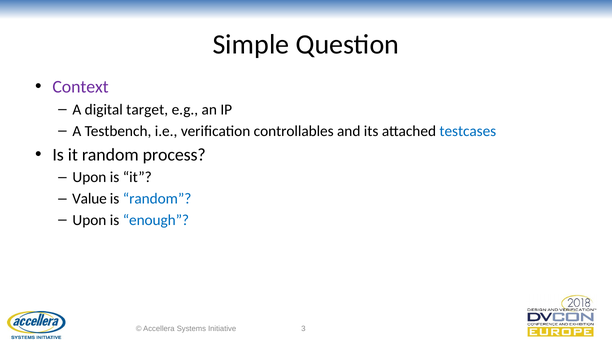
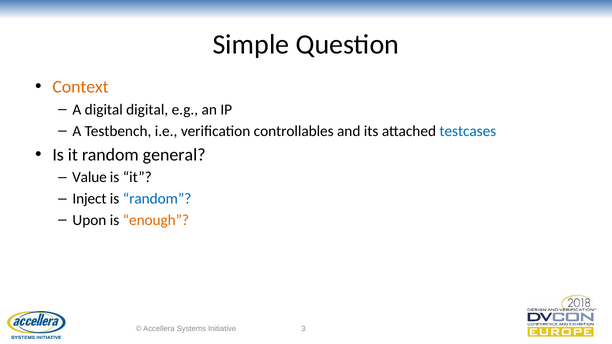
Context colour: purple -> orange (81, 87)
digital target: target -> digital (147, 110)
process: process -> general (174, 155)
Upon: Upon -> Value (89, 178)
Value: Value -> Inject (89, 199)
enough colour: blue -> orange (156, 220)
